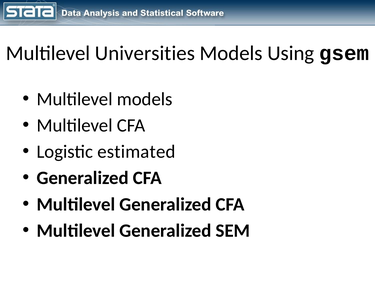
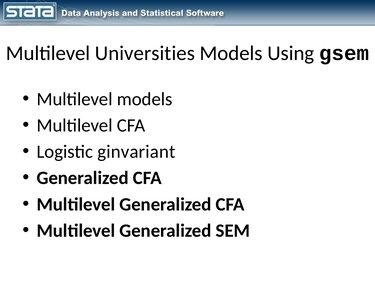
estimated: estimated -> ginvariant (136, 151)
